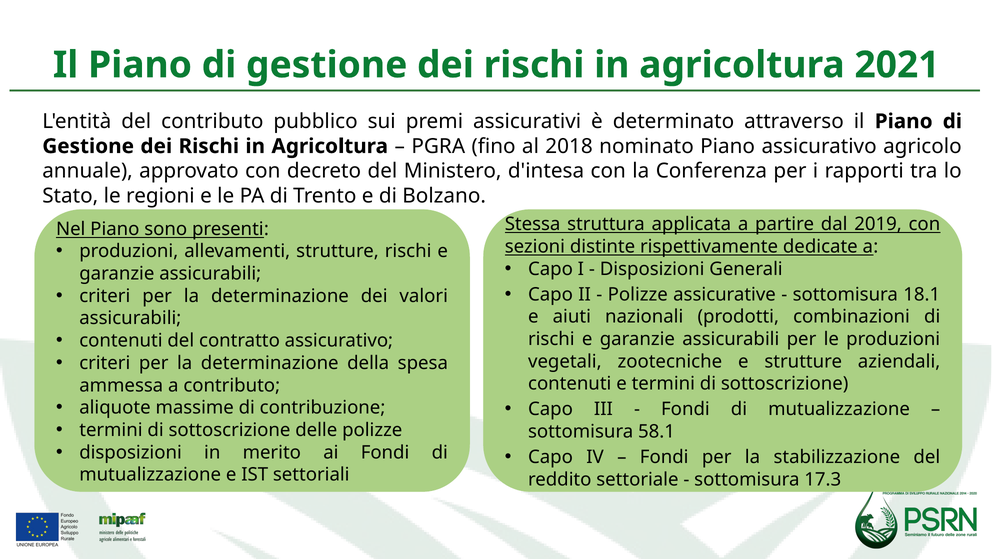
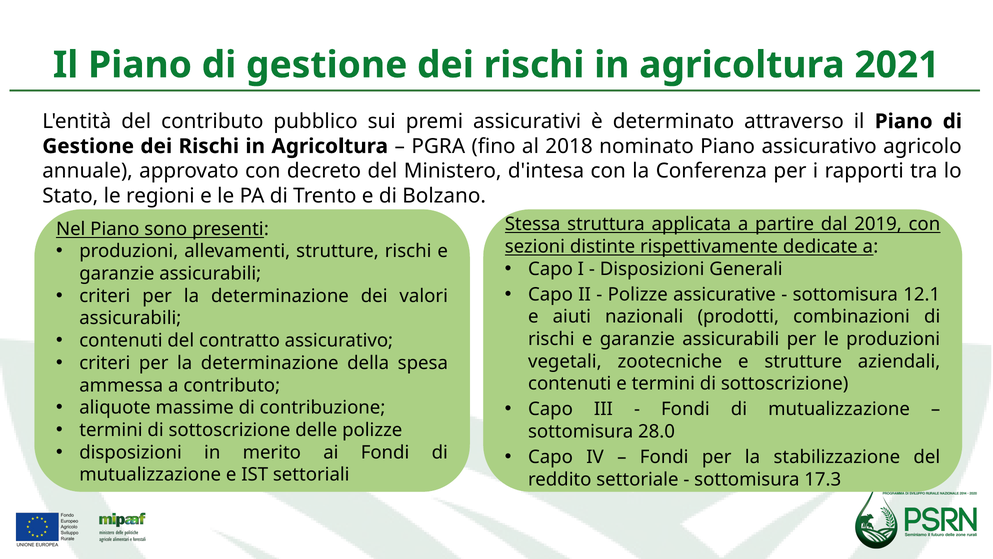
18.1: 18.1 -> 12.1 (922, 294)
58.1: 58.1 -> 28.0 (657, 431)
